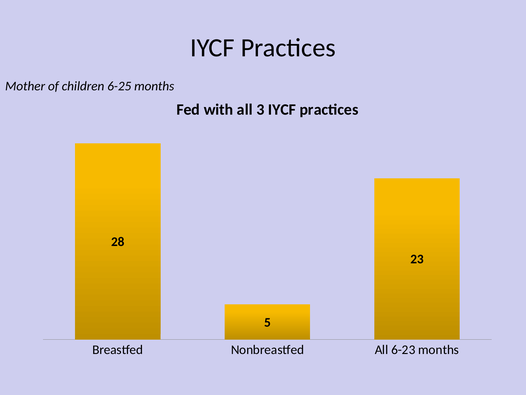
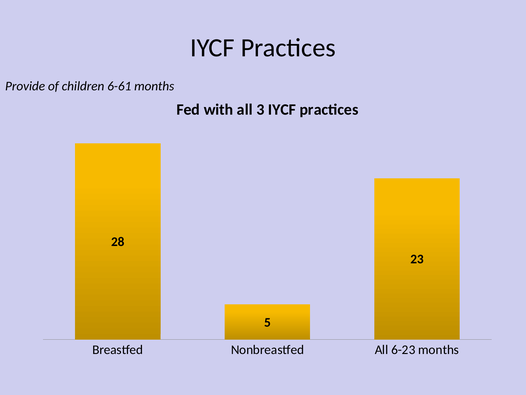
Mother: Mother -> Provide (25, 86)
6-25: 6-25 -> 6-61 (119, 86)
